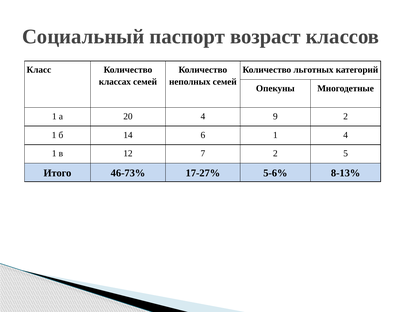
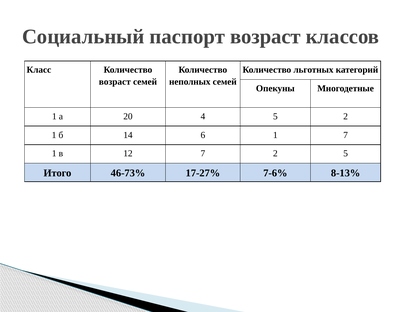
классах: классах -> возраст (115, 82)
4 9: 9 -> 5 (275, 116)
1 4: 4 -> 7 (346, 135)
5-6%: 5-6% -> 7-6% (275, 172)
